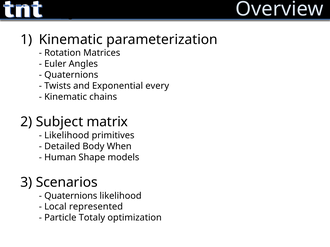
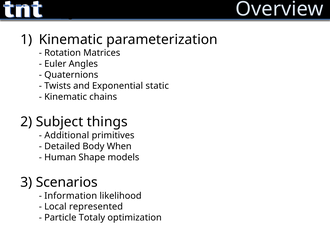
every: every -> static (157, 86)
matrix: matrix -> things (107, 122)
Likelihood: Likelihood -> Additional (67, 136)
Quaternions: Quaternions -> Information (71, 196)
